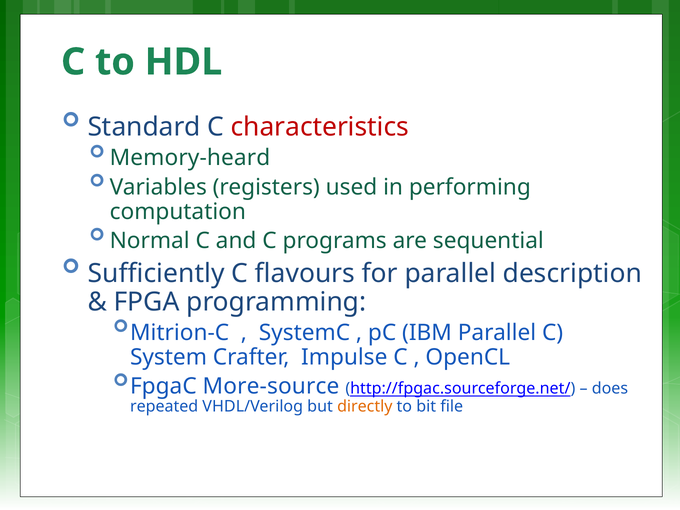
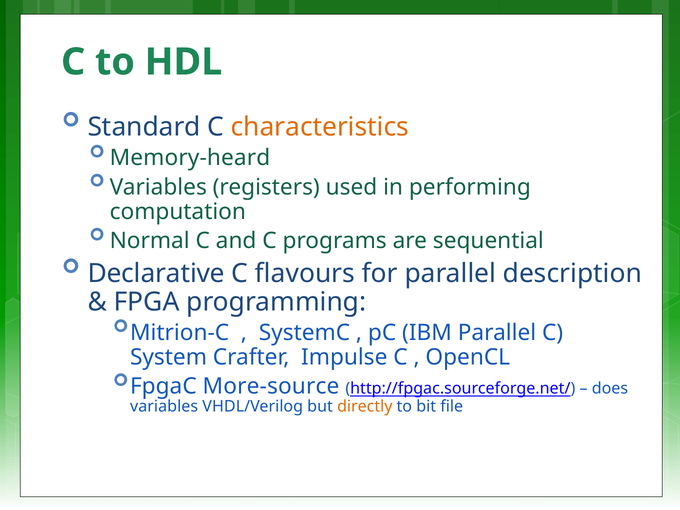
characteristics colour: red -> orange (320, 127)
Sufficiently: Sufficiently -> Declarative (156, 273)
repeated: repeated -> variables (164, 406)
